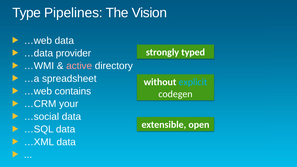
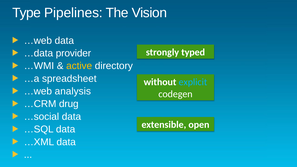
active colour: pink -> yellow (79, 66)
contains: contains -> analysis (73, 91)
your: your -> drug (69, 104)
